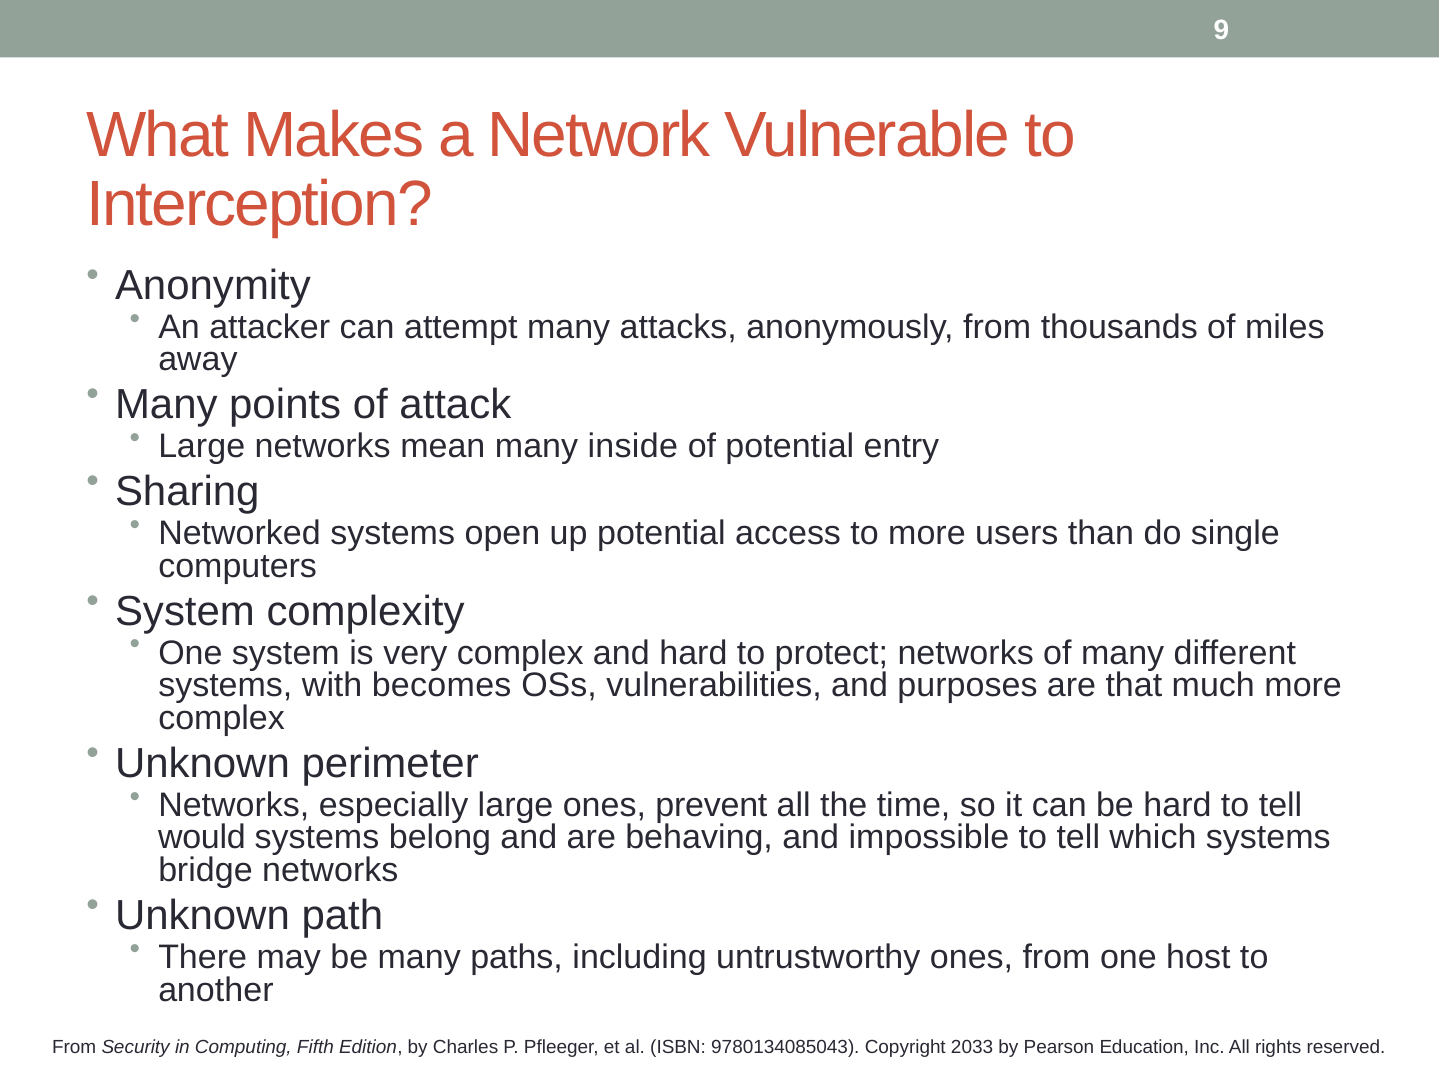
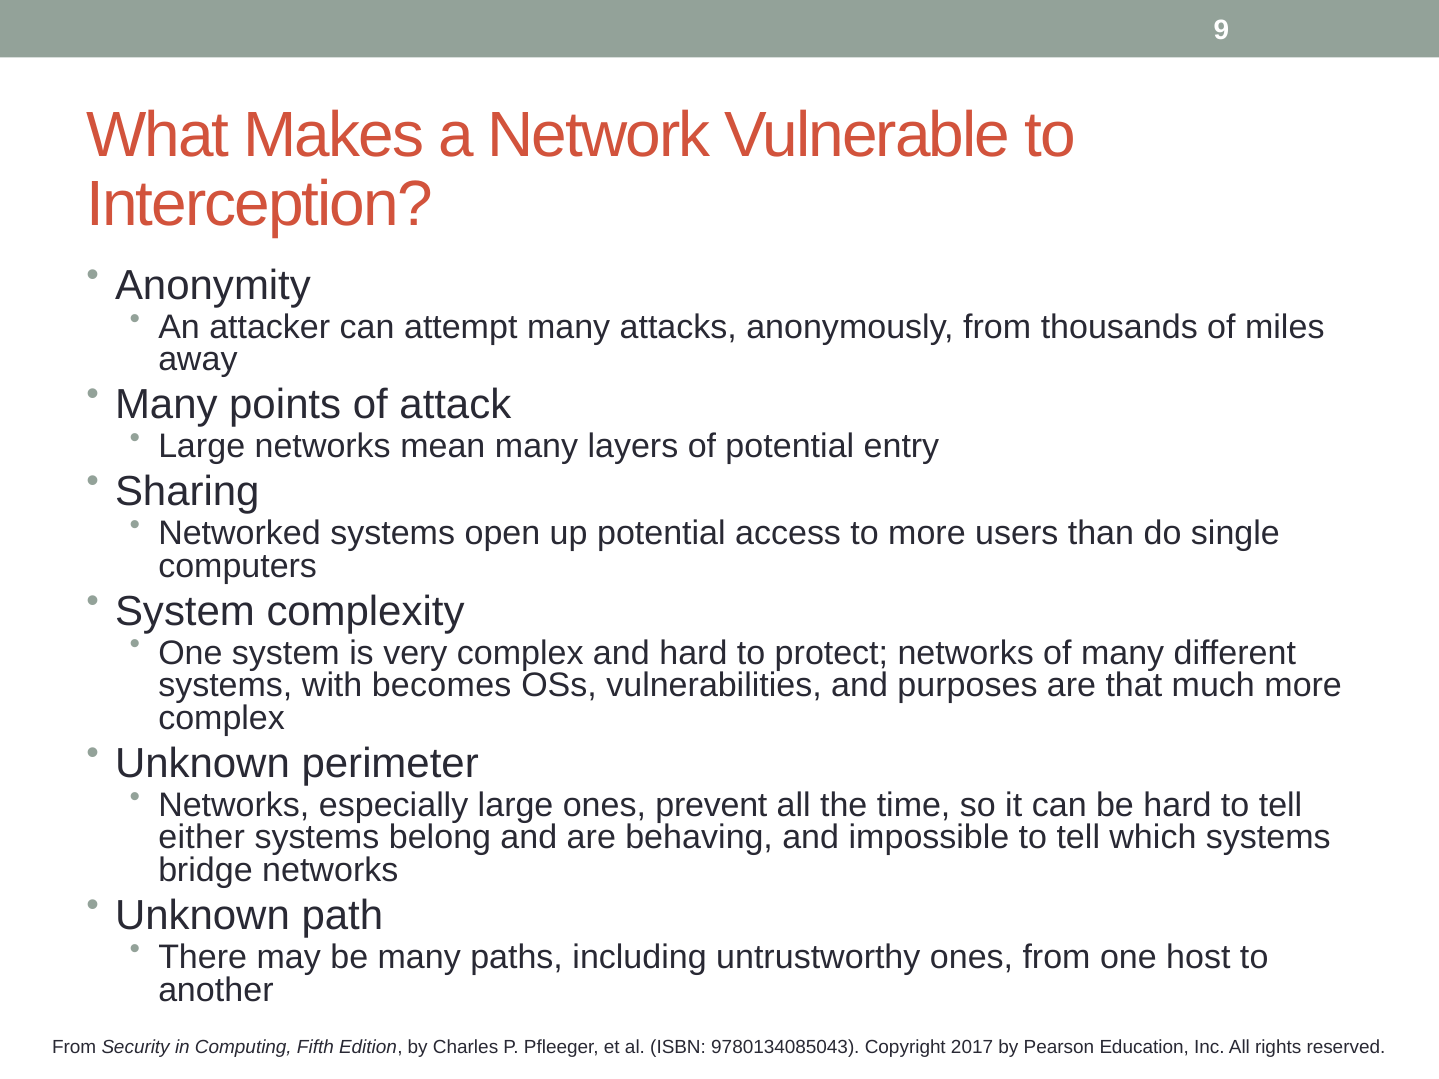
inside: inside -> layers (633, 447)
would: would -> either (202, 838)
2033: 2033 -> 2017 (972, 1047)
